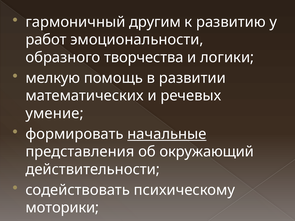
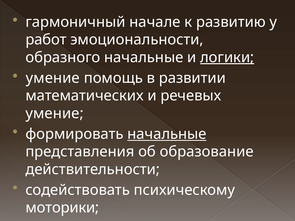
другим: другим -> начале (155, 22)
образного творчества: творчества -> начальные (144, 57)
логики underline: none -> present (227, 57)
мелкую: мелкую -> умение (53, 78)
окружающий: окружающий -> образование (207, 152)
